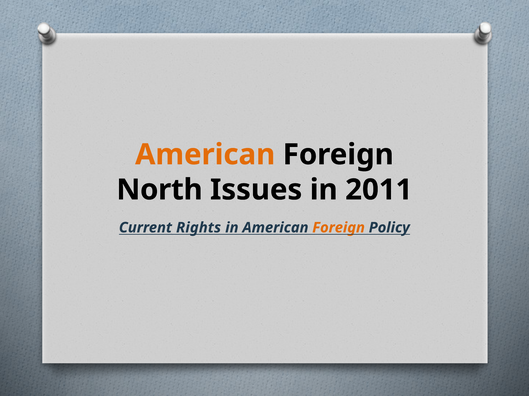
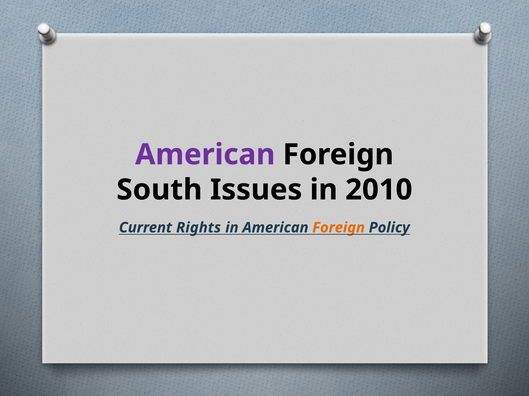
American colour: orange -> purple (205, 155)
North: North -> South (159, 190)
2011: 2011 -> 2010 (379, 190)
